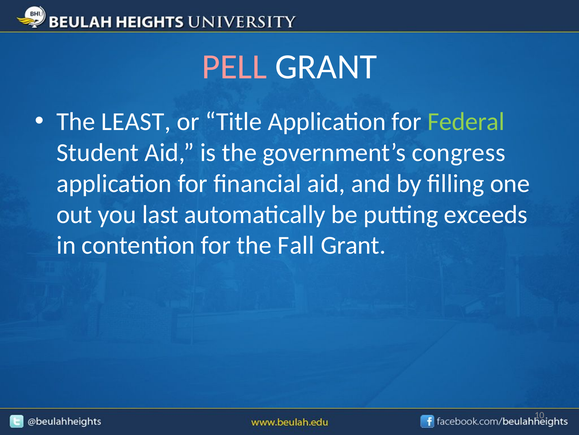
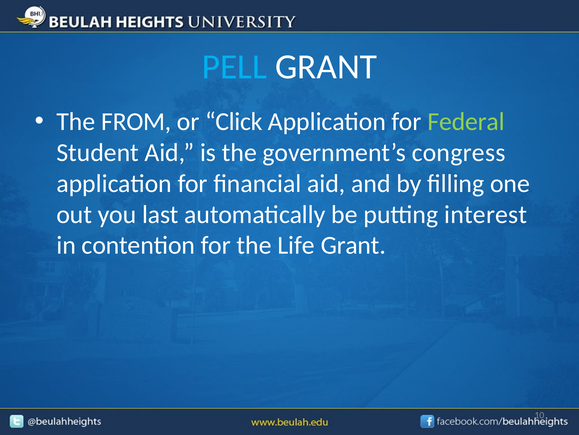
PELL colour: pink -> light blue (234, 67)
LEAST: LEAST -> FROM (136, 121)
Title: Title -> Click (234, 121)
exceeds: exceeds -> interest (486, 214)
Fall: Fall -> Life (296, 245)
